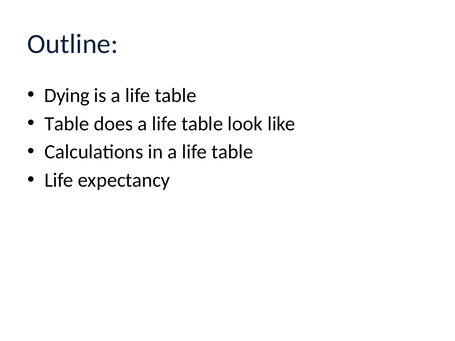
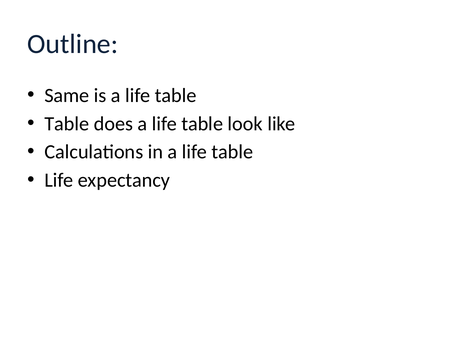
Dying: Dying -> Same (67, 95)
